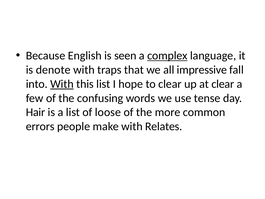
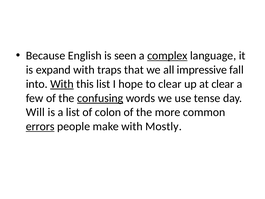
denote: denote -> expand (53, 70)
confusing underline: none -> present (100, 98)
Hair: Hair -> Will (35, 112)
loose: loose -> colon (108, 112)
errors underline: none -> present (40, 126)
Relates: Relates -> Mostly (164, 126)
